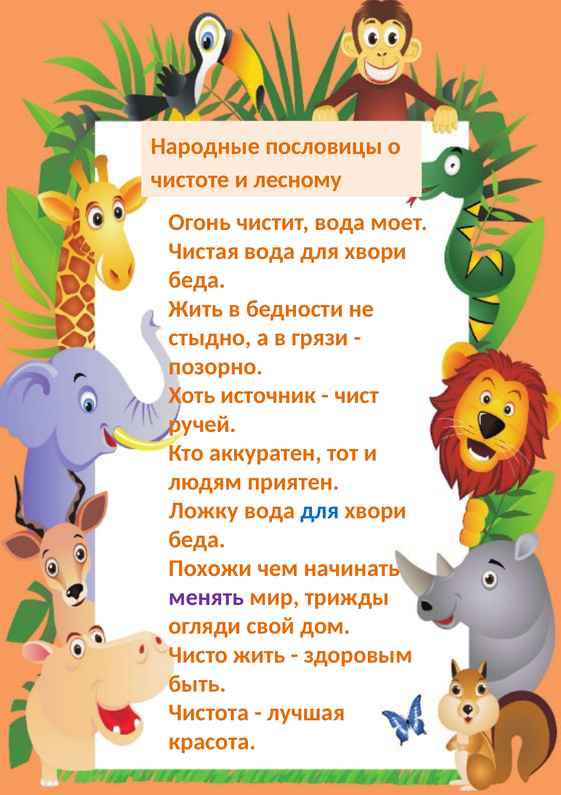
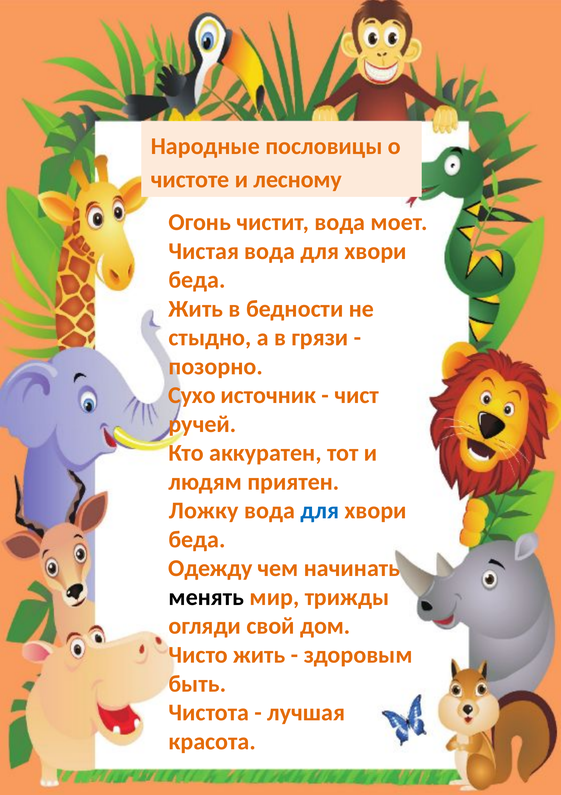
Хоть: Хоть -> Сухо (192, 396)
Похожи: Похожи -> Одежду (210, 569)
менять colour: purple -> black (206, 598)
